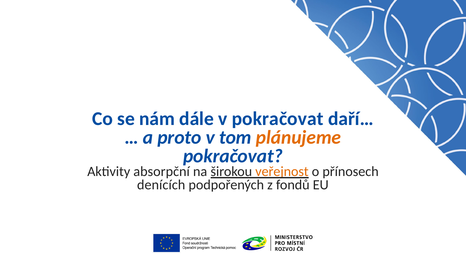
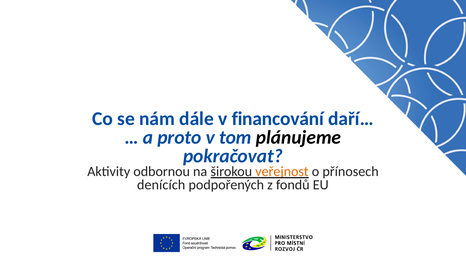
v pokračovat: pokračovat -> financování (278, 119)
plánujeme colour: orange -> black (299, 137)
absorpční: absorpční -> odbornou (162, 171)
